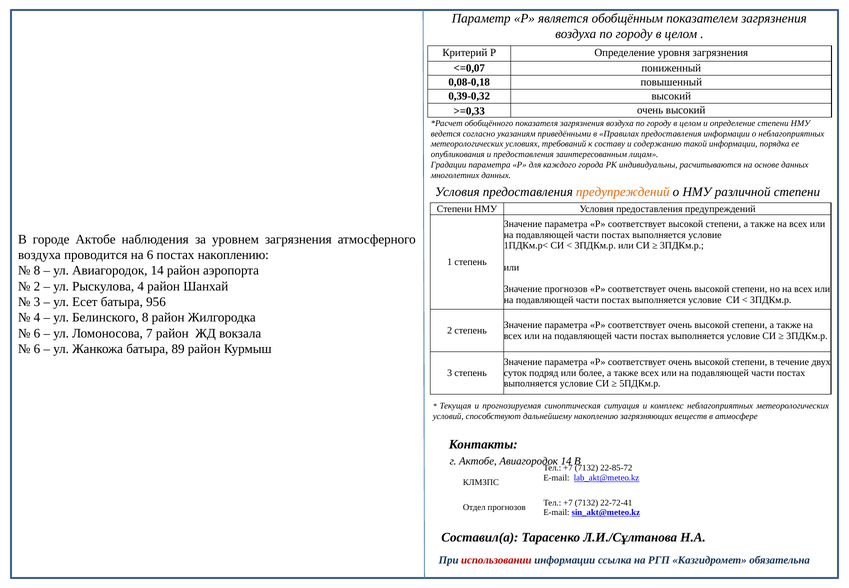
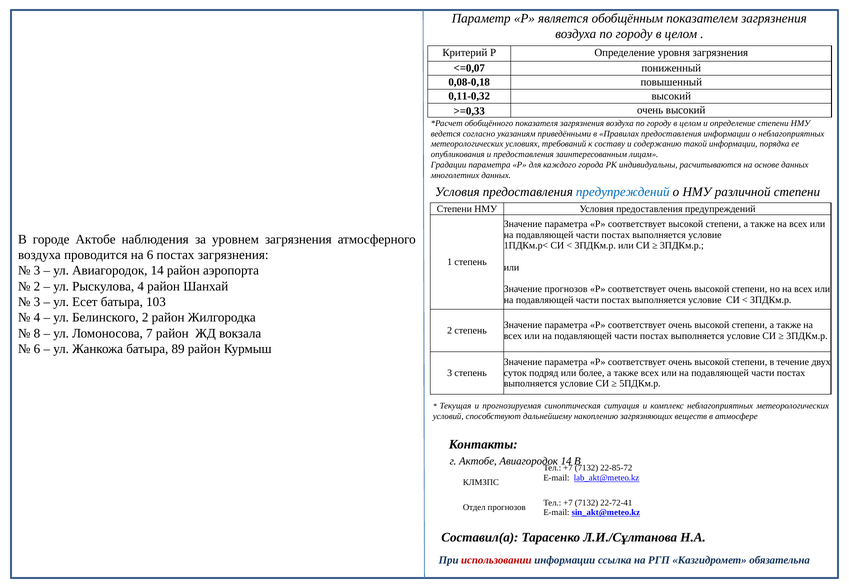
0,39-0,32: 0,39-0,32 -> 0,11-0,32 (469, 96)
предупреждений colour: orange -> blue (623, 192)
постах накоплению: накоплению -> загрязнения (233, 255)
8: 8 -> 3 (37, 270)
956: 956 -> 103 (156, 302)
Белинского 8: 8 -> 2 (145, 317)
6: 6 -> 8 (37, 333)
